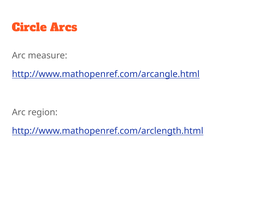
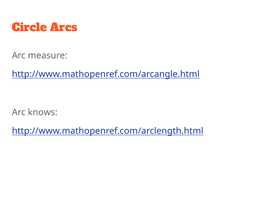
region: region -> knows (43, 113)
